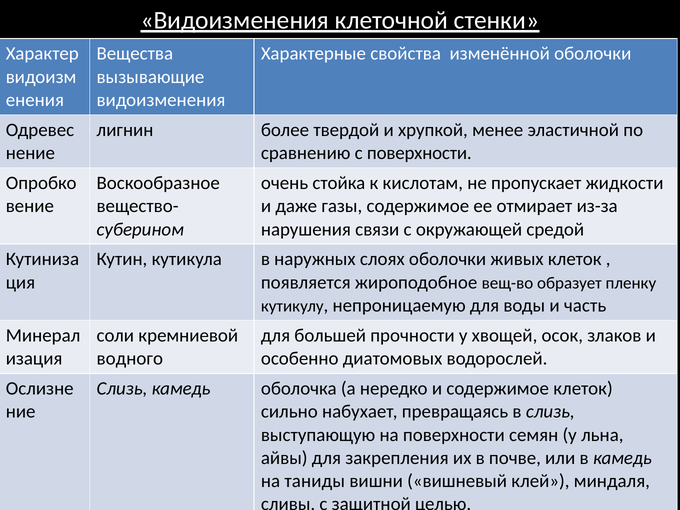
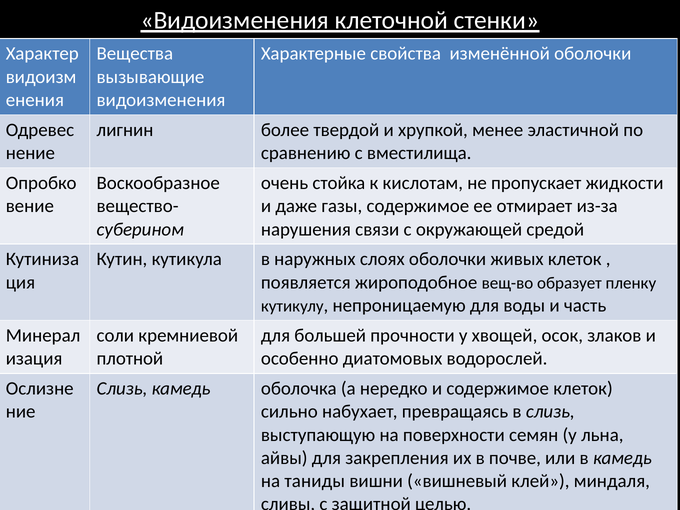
с поверхности: поверхности -> вместилища (419, 153)
водного: водного -> плотной (130, 359)
